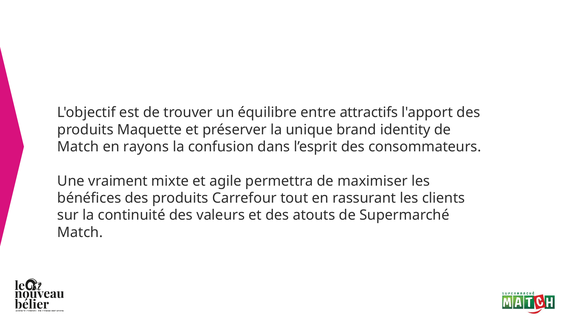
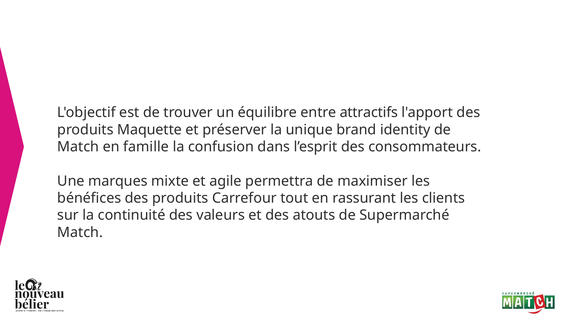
rayons: rayons -> famille (146, 147)
vraiment: vraiment -> marques (118, 181)
